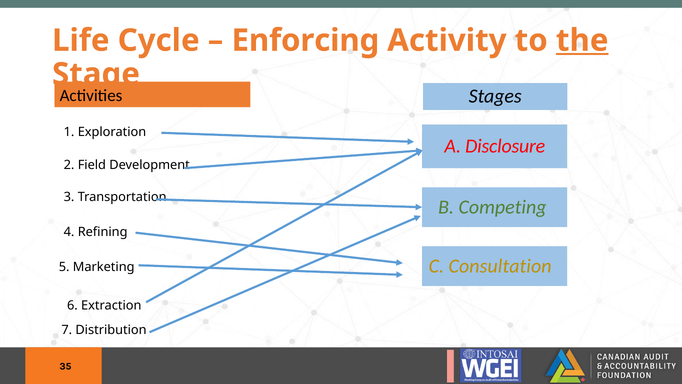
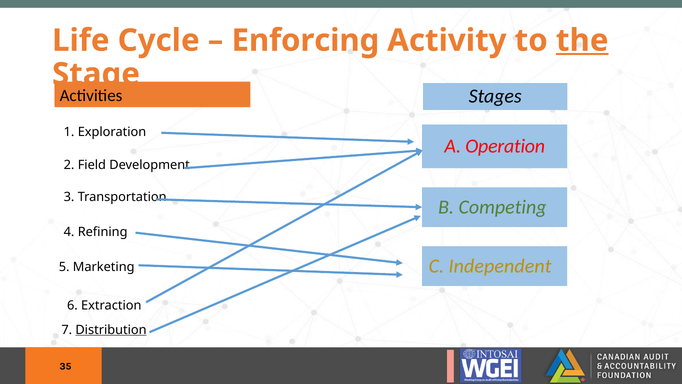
Disclosure: Disclosure -> Operation (505, 146)
Consultation: Consultation -> Independent (500, 266)
Distribution underline: none -> present (111, 330)
